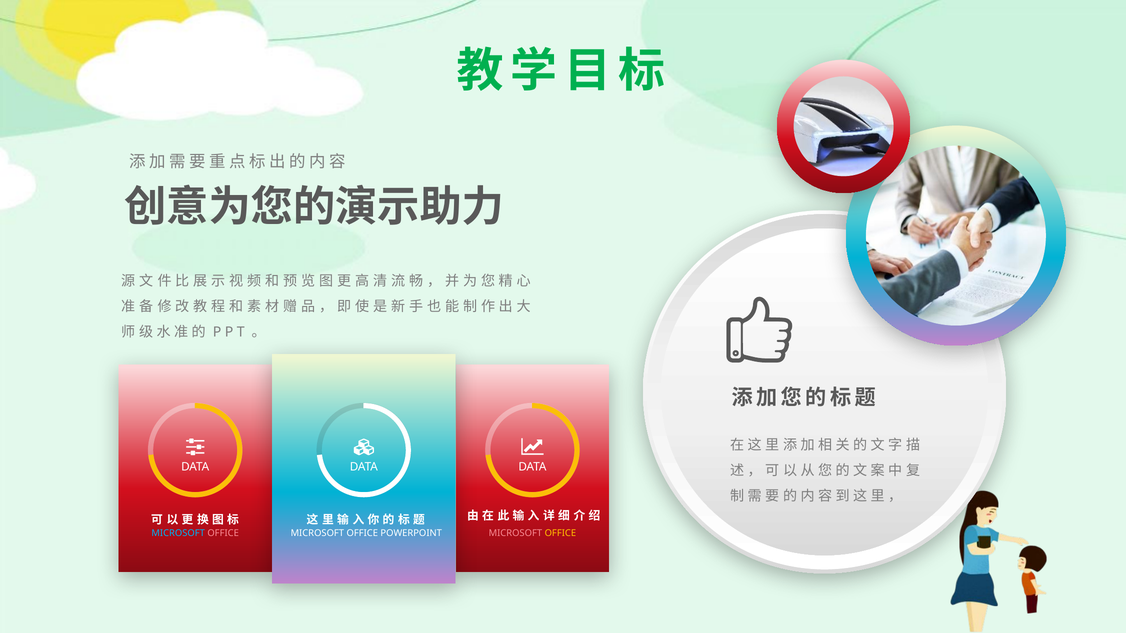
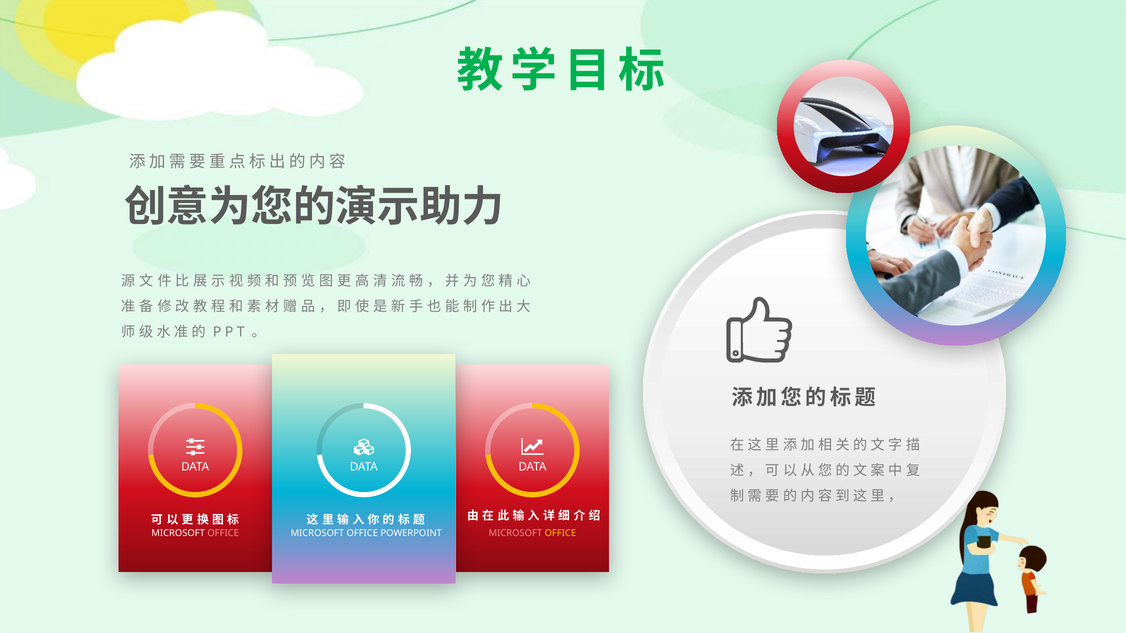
MICROSOFT colour: light blue -> white (178, 534)
